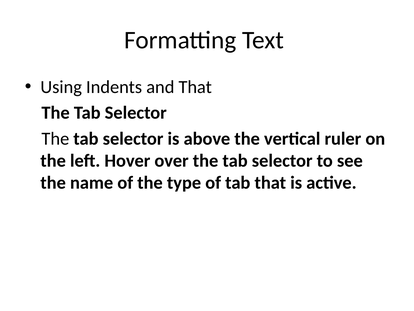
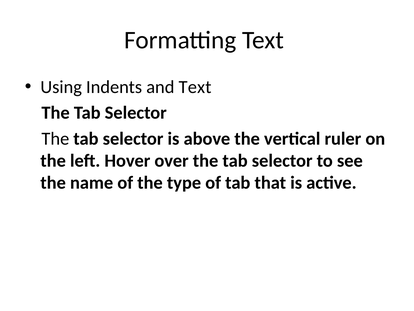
and That: That -> Text (195, 87)
